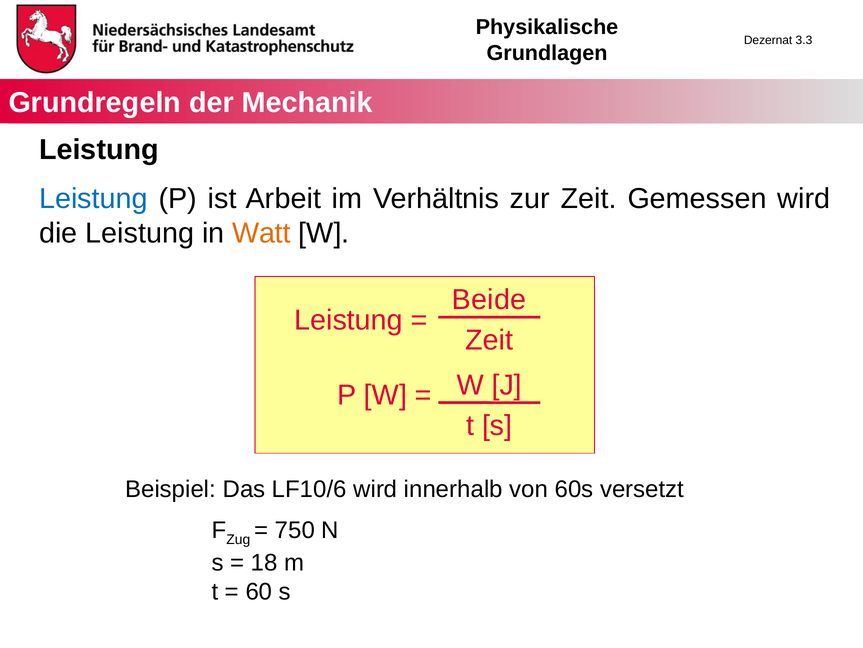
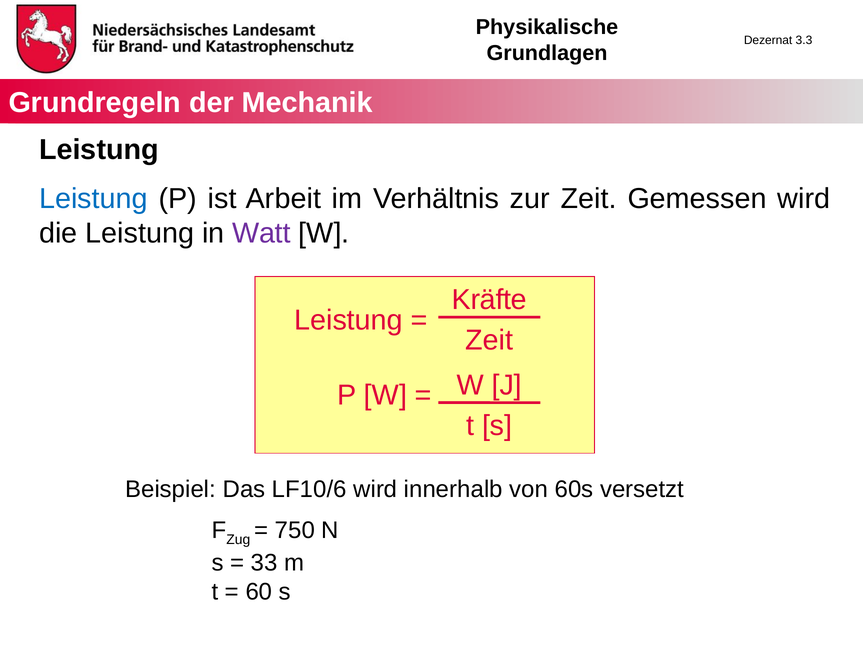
Watt colour: orange -> purple (262, 233)
Beide: Beide -> Kräfte (489, 300)
18: 18 -> 33 (264, 562)
